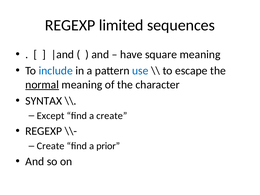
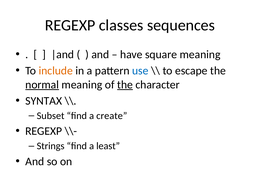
limited: limited -> classes (121, 25)
include colour: blue -> orange (56, 71)
the underline: none -> present (125, 85)
Except: Except -> Subset (51, 116)
Create: Create -> Strings (51, 146)
prior: prior -> least (108, 146)
